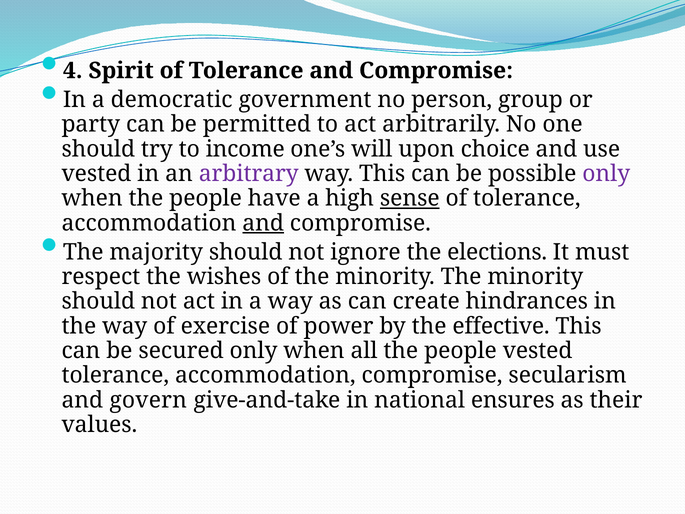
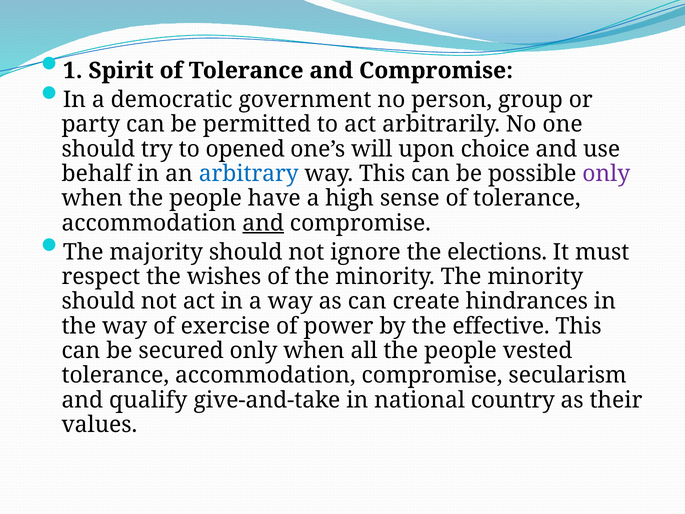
4: 4 -> 1 (73, 71)
income: income -> opened (245, 149)
vested: vested -> behalf (96, 174)
arbitrary colour: purple -> blue (249, 174)
sense underline: present -> none (410, 198)
govern: govern -> qualify (148, 400)
ensures: ensures -> country (513, 400)
